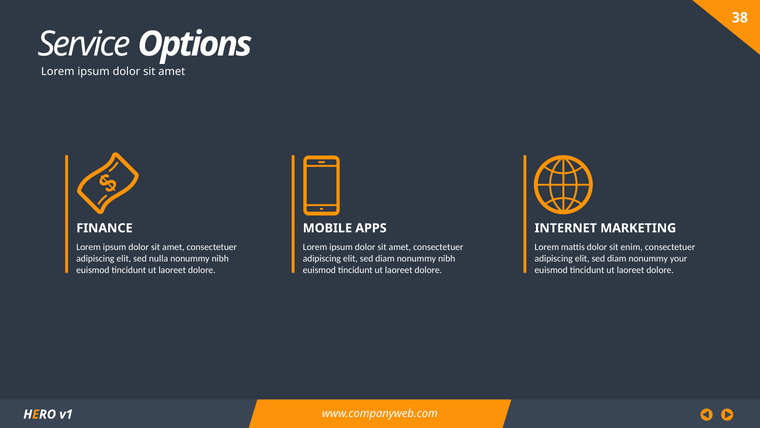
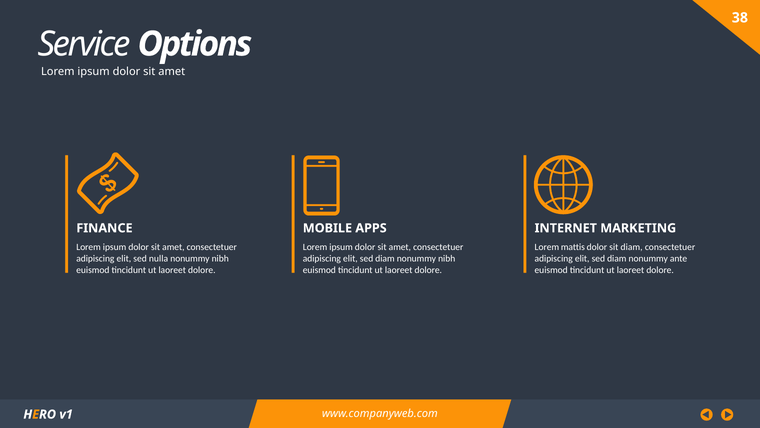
sit enim: enim -> diam (632, 247)
your: your -> ante (679, 258)
